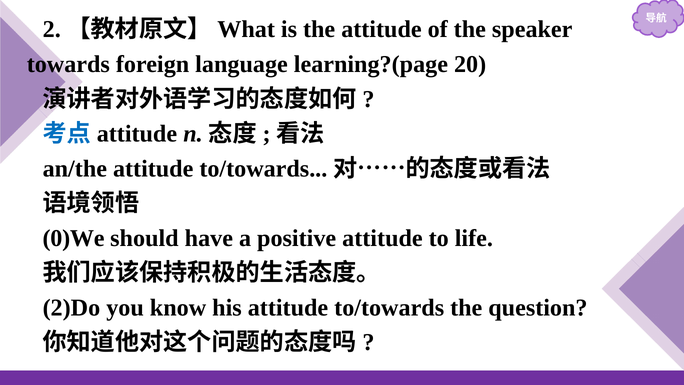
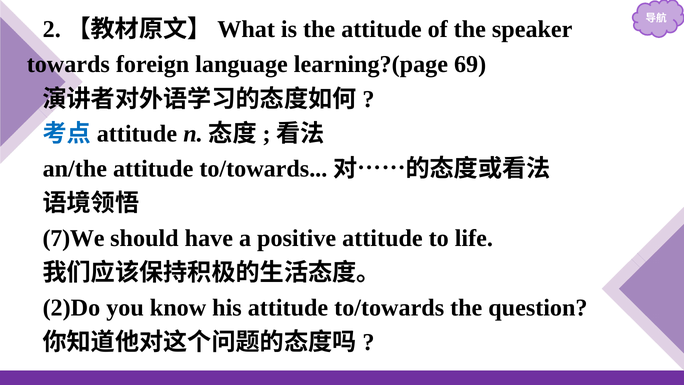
20: 20 -> 69 (470, 64)
0)We: 0)We -> 7)We (74, 238)
